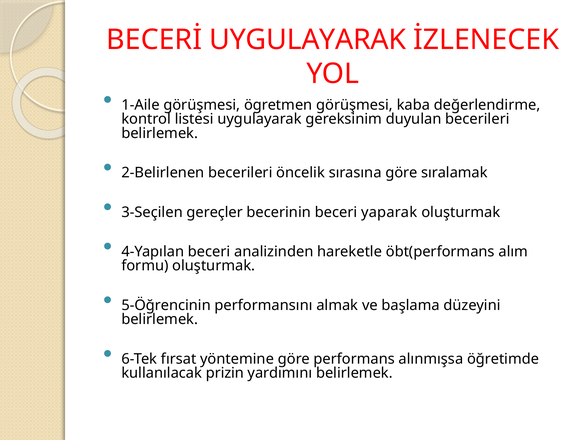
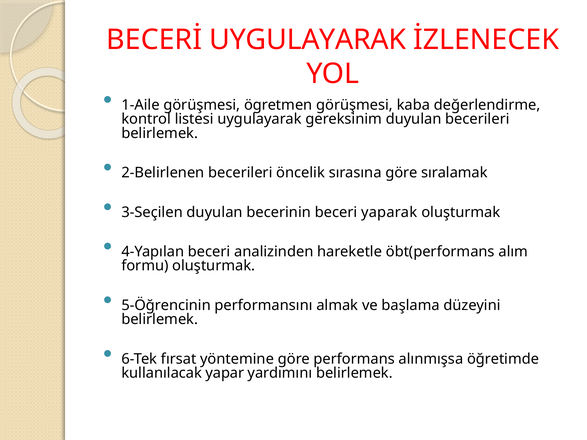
3-Seçilen gereçler: gereçler -> duyulan (215, 212)
prizin: prizin -> yapar (225, 373)
